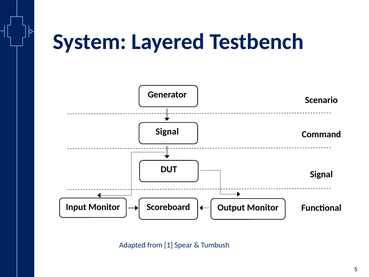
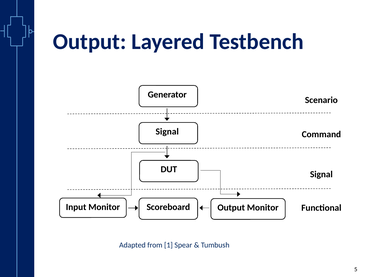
System: System -> Output (90, 42)
